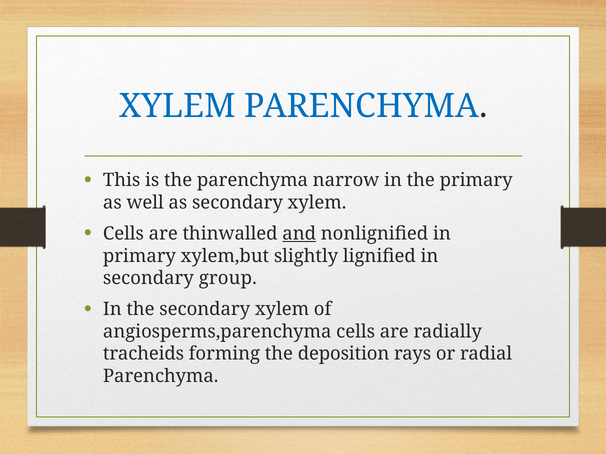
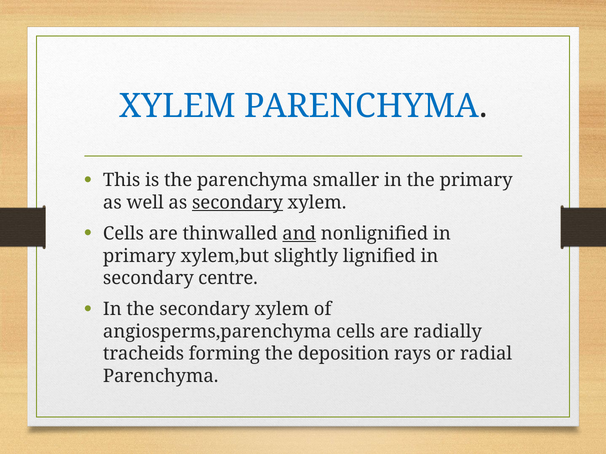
narrow: narrow -> smaller (346, 180)
secondary underline: none -> present (237, 203)
group: group -> centre (228, 278)
